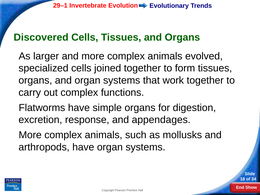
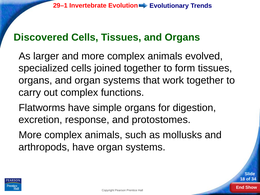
appendages: appendages -> protostomes (161, 120)
